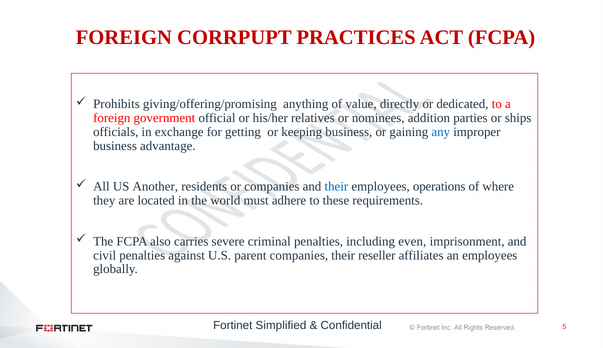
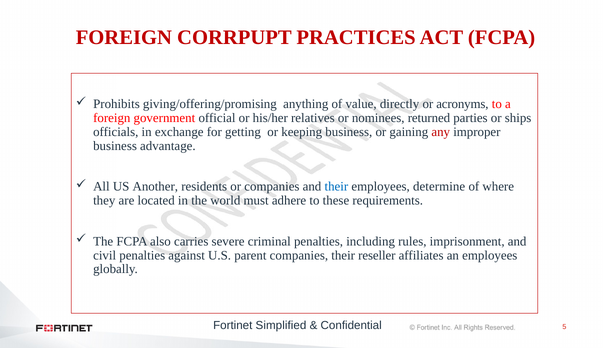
dedicated: dedicated -> acronyms (462, 104)
addition: addition -> returned (429, 118)
any colour: blue -> red (441, 132)
operations: operations -> determine (439, 187)
even: even -> rules (412, 241)
